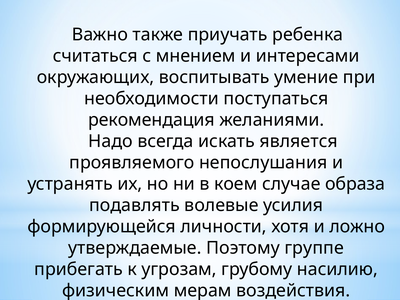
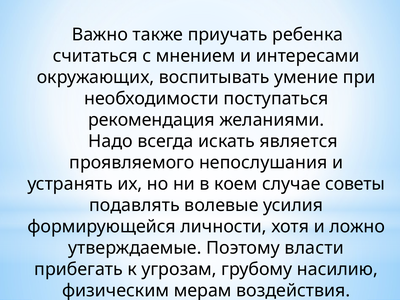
образа: образа -> советы (355, 184)
группе: группе -> власти (314, 248)
